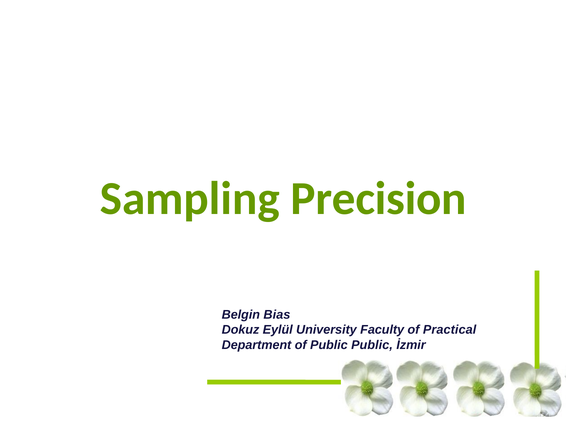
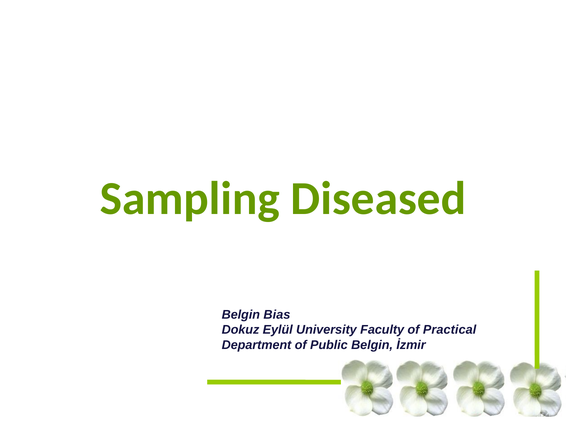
Precision: Precision -> Diseased (378, 199)
Public Public: Public -> Belgin (372, 345)
